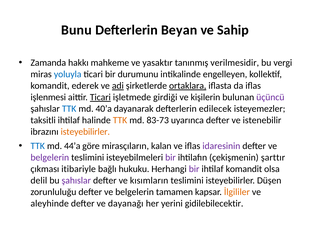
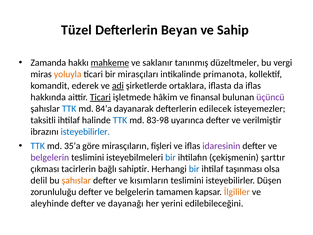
Bunu: Bunu -> Tüzel (76, 30)
mahkeme underline: none -> present (110, 63)
yasaktır: yasaktır -> saklanır (158, 63)
verilmesidir: verilmesidir -> düzeltmeler (235, 63)
yoluyla colour: blue -> orange (68, 74)
durumunu: durumunu -> mirasçıları (138, 74)
engelleyen: engelleyen -> primanota (225, 74)
ortaklara underline: present -> none (188, 86)
işlenmesi: işlenmesi -> hakkında (48, 97)
girdiği: girdiği -> hâkim (165, 97)
kişilerin: kişilerin -> finansal (205, 97)
40’a: 40’a -> 84’a (104, 109)
TTK colour: orange -> blue (120, 120)
83-73: 83-73 -> 83-98 (158, 120)
istenebilir: istenebilir -> verilmiştir (262, 120)
isteyebilirler colour: orange -> blue (85, 132)
44’a: 44’a -> 35’a (72, 146)
kalan: kalan -> fişleri (161, 146)
bir colour: purple -> blue (170, 157)
itibariyle: itibariyle -> tacirlerin (79, 169)
hukuku: hukuku -> sahiptir (134, 169)
bir colour: purple -> blue (194, 169)
ihtilaf komandit: komandit -> taşınması (244, 169)
şahıslar colour: purple -> orange (76, 180)
gidilebilecektir: gidilebilecektir -> edilebileceğini (214, 203)
